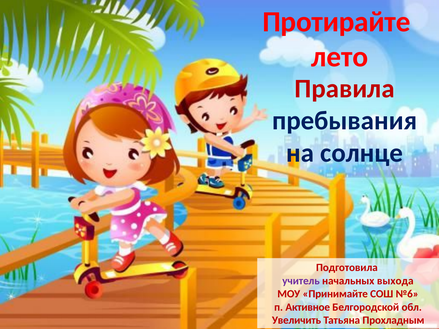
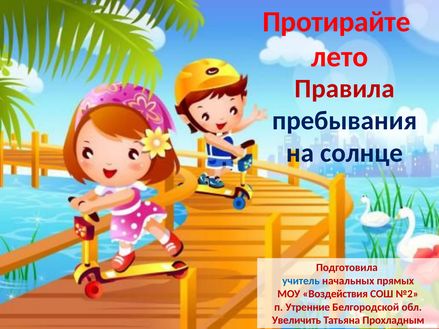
учитель colour: purple -> blue (301, 281)
выхода: выхода -> прямых (395, 281)
Принимайте: Принимайте -> Воздействия (335, 294)
№6: №6 -> №2 (407, 294)
Активное: Активное -> Утренние (308, 307)
